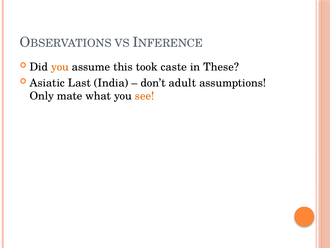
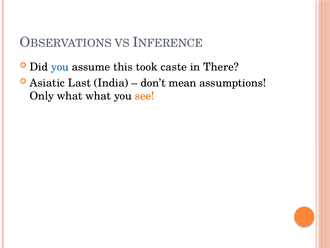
you colour: orange -> blue (60, 67)
These: These -> There (221, 67)
adult: adult -> mean (182, 83)
Only mate: mate -> what (70, 96)
